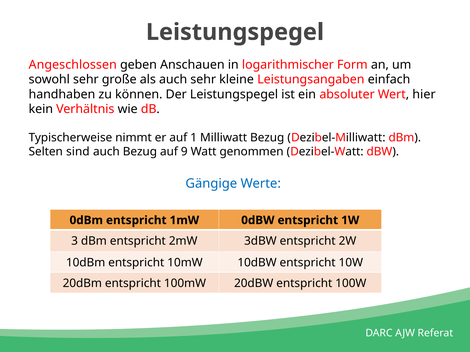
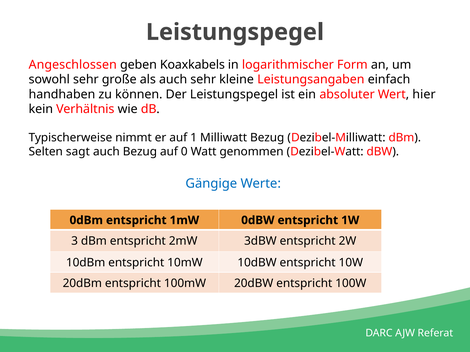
Anschauen: Anschauen -> Koaxkabels (192, 65)
sind: sind -> sagt (78, 152)
9: 9 -> 0 (184, 152)
